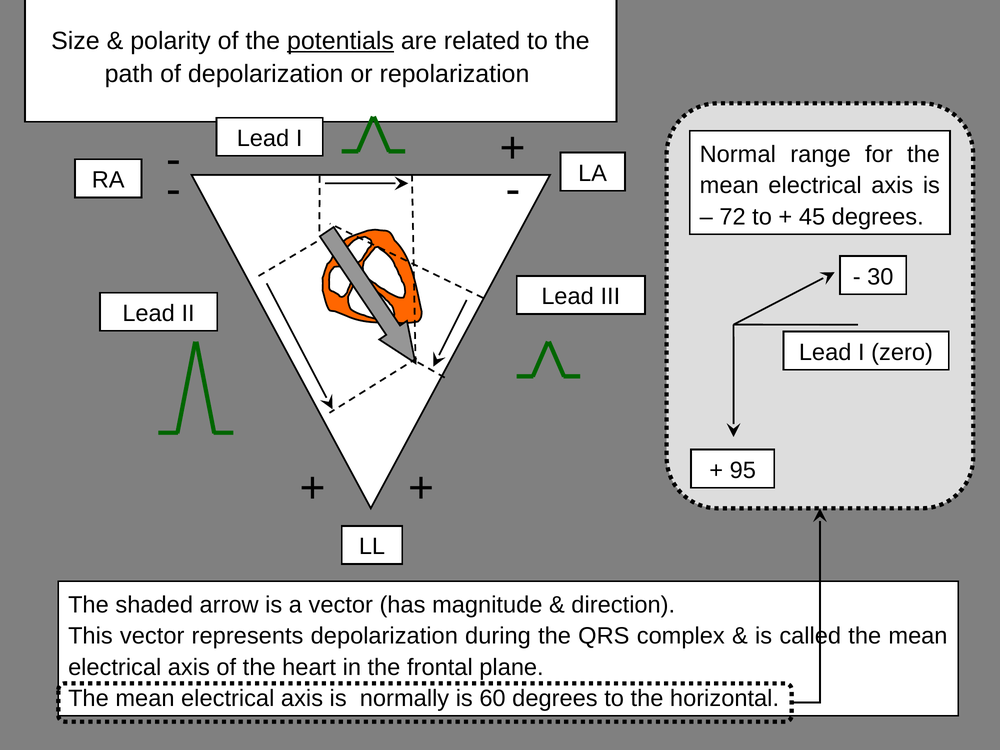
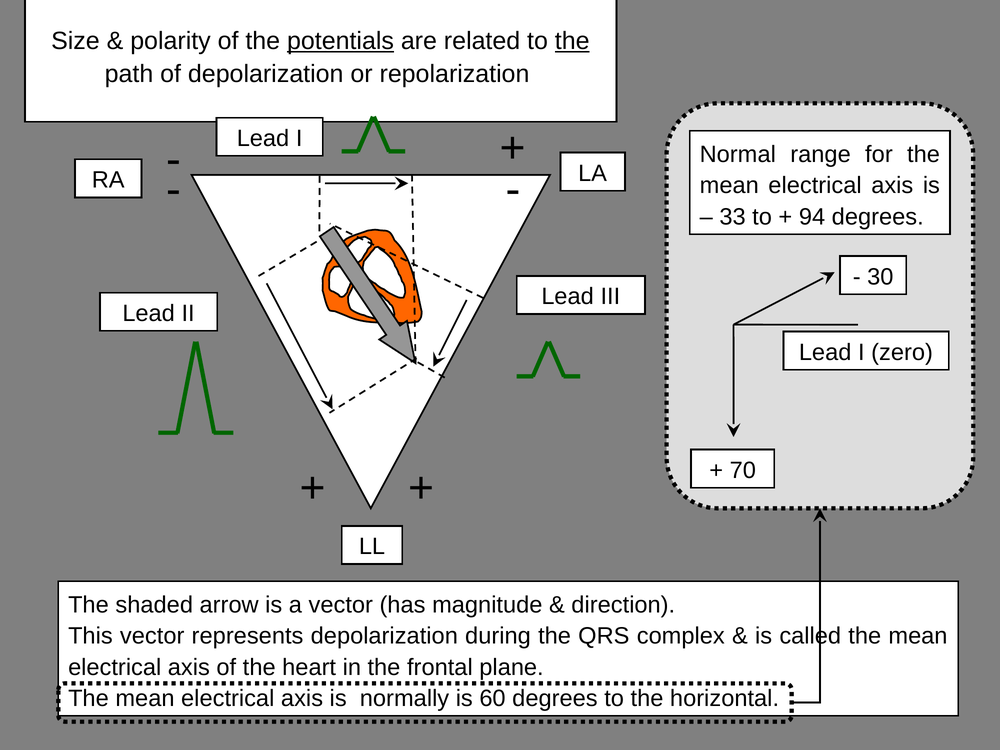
the underline: none -> present (572, 41)
72: 72 -> 33 (733, 217)
45: 45 -> 94 (812, 217)
95: 95 -> 70 (743, 470)
